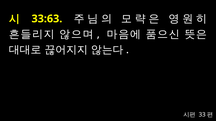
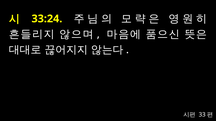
33:63: 33:63 -> 33:24 (47, 19)
